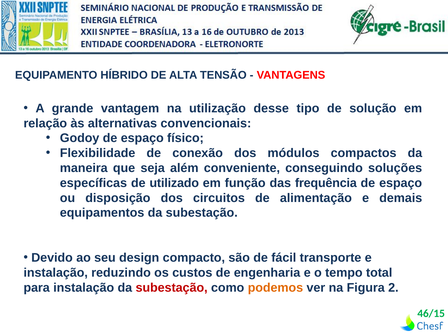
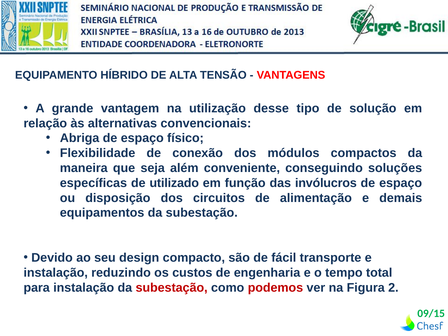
Godoy: Godoy -> Abriga (80, 138)
frequência: frequência -> invólucros (326, 183)
podemos colour: orange -> red (275, 288)
46/15: 46/15 -> 09/15 (431, 314)
